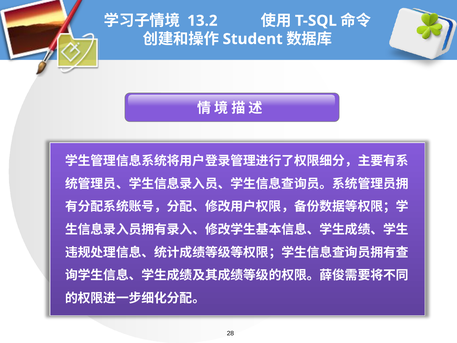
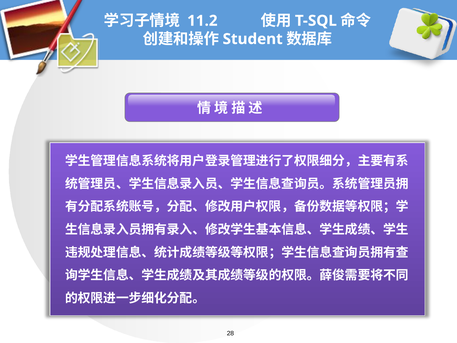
13.2: 13.2 -> 11.2 (202, 21)
